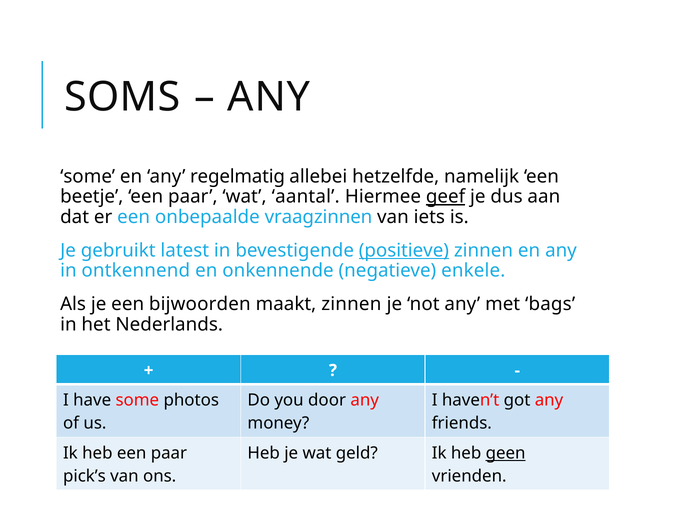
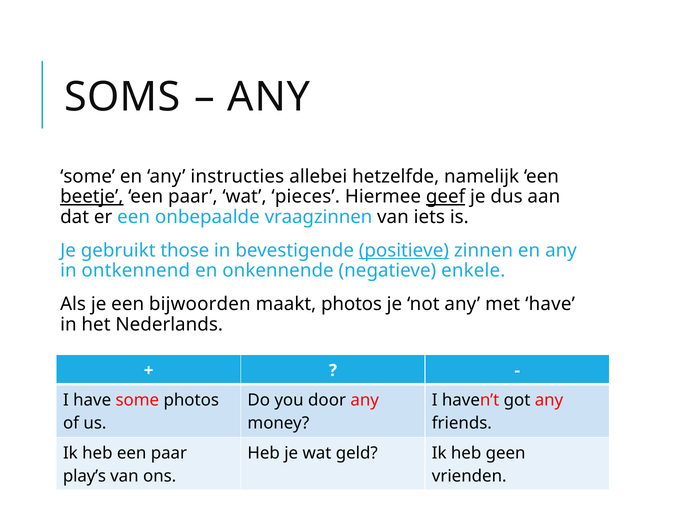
regelmatig: regelmatig -> instructies (237, 176)
beetje underline: none -> present (92, 197)
aantal: aantal -> pieces (306, 197)
latest: latest -> those (185, 250)
maakt zinnen: zinnen -> photos (352, 304)
met bags: bags -> have (550, 304)
geen underline: present -> none (506, 453)
pick’s: pick’s -> play’s (85, 476)
